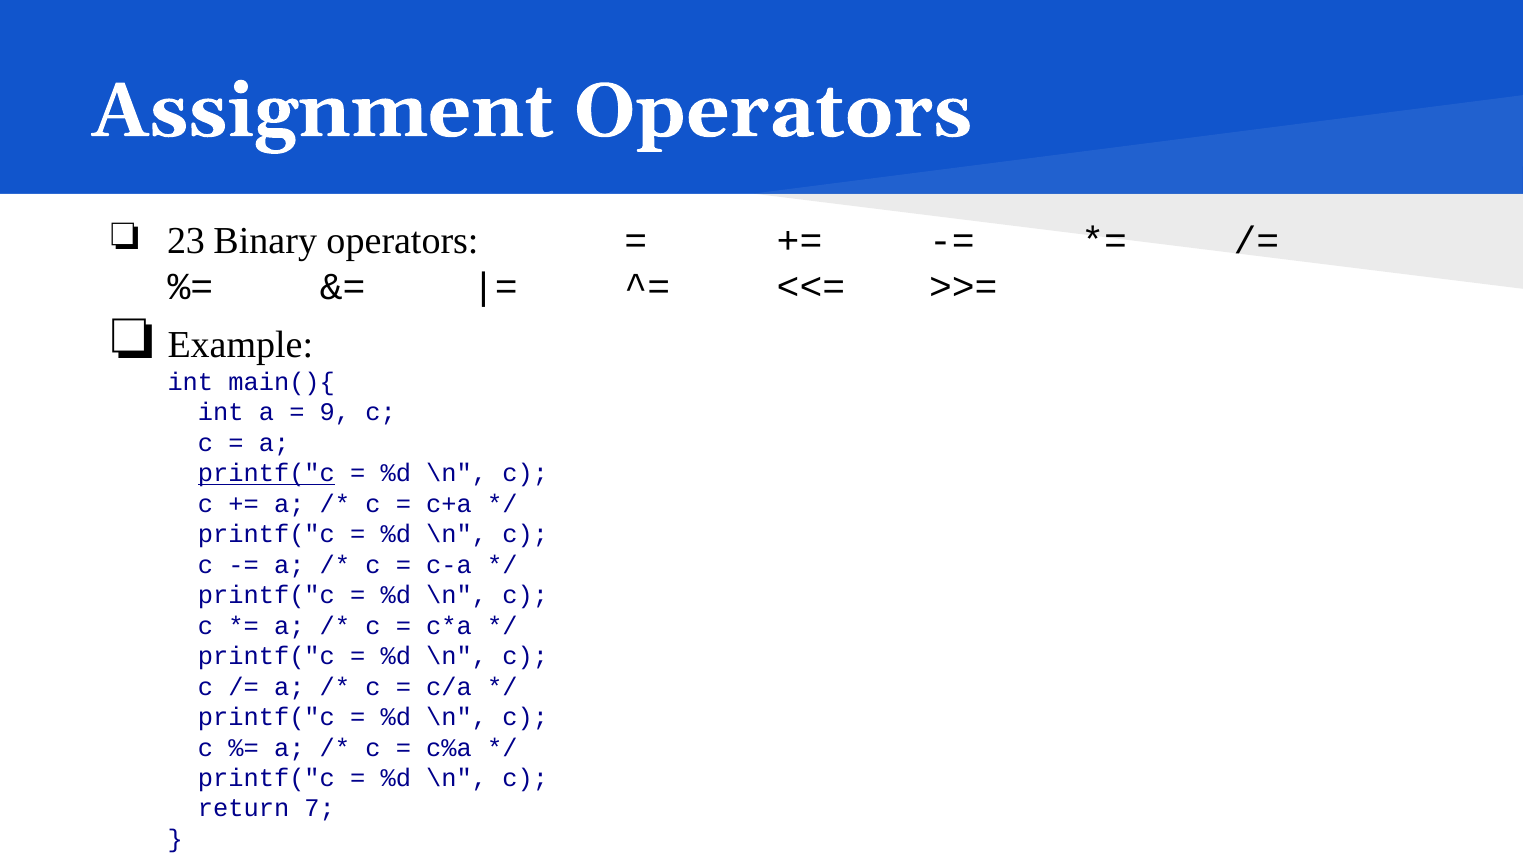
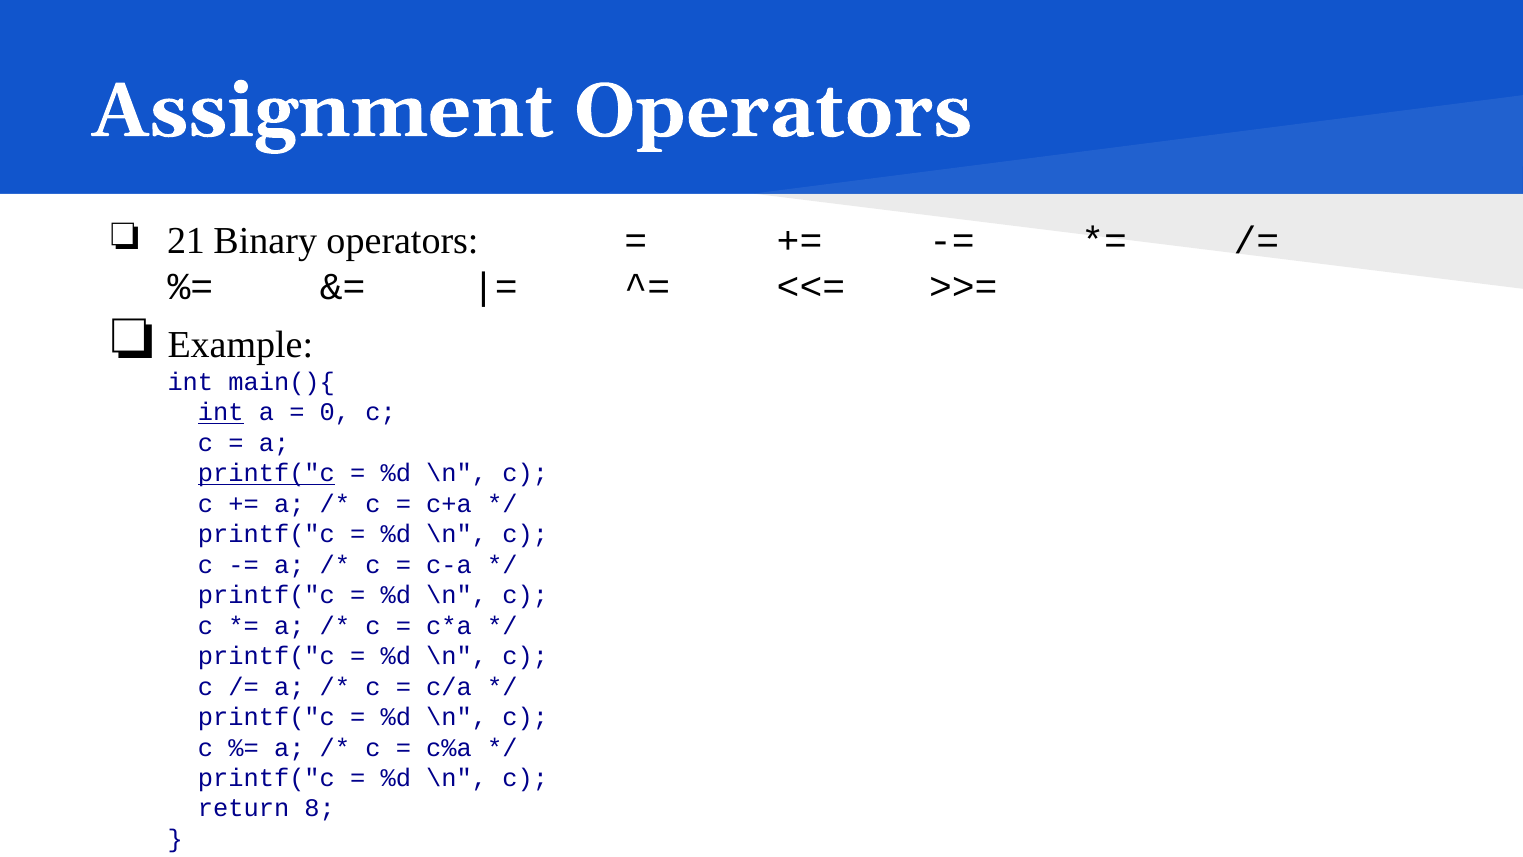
23: 23 -> 21 (186, 241)
int underline: none -> present (221, 412)
9: 9 -> 0 (335, 412)
7: 7 -> 8 (320, 808)
